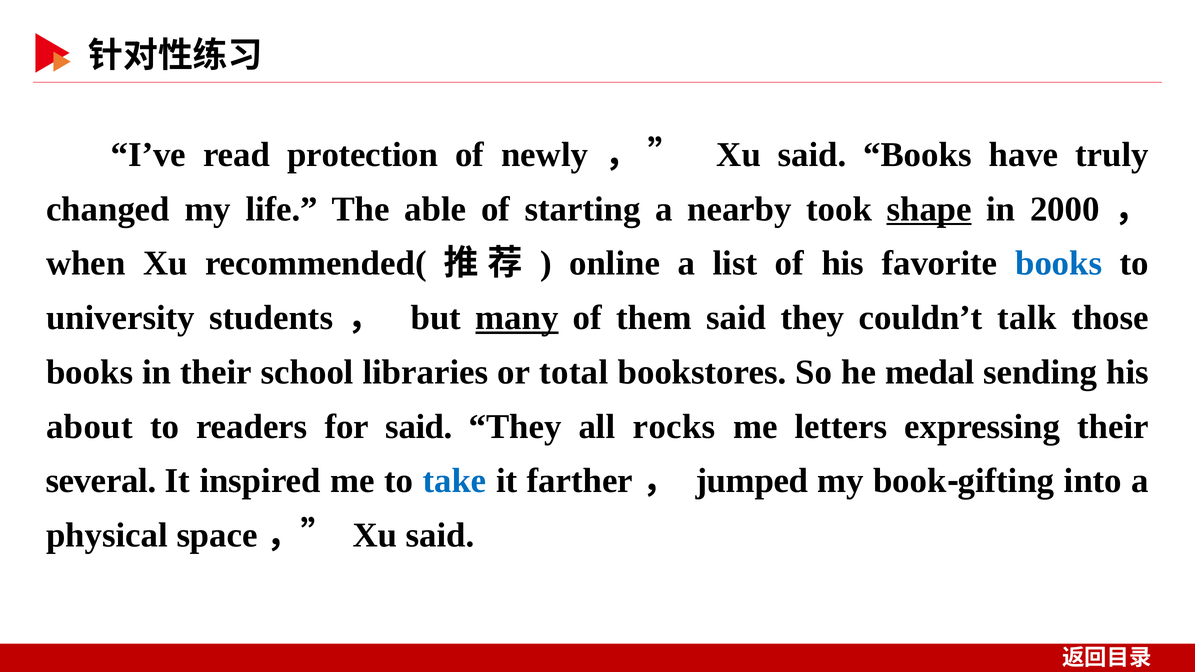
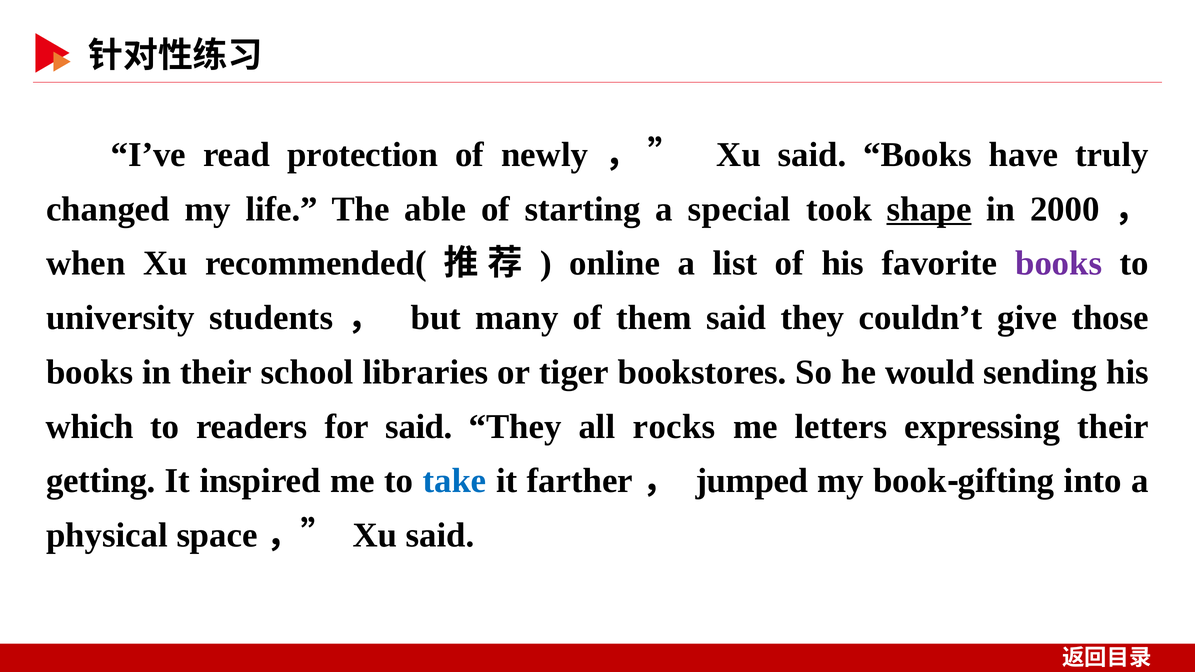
nearby: nearby -> special (739, 209)
books colour: blue -> purple (1059, 264)
many underline: present -> none (517, 318)
talk: talk -> give (1027, 318)
total: total -> tiger (574, 372)
medal: medal -> would (930, 372)
about: about -> which (90, 427)
several: several -> getting (101, 481)
